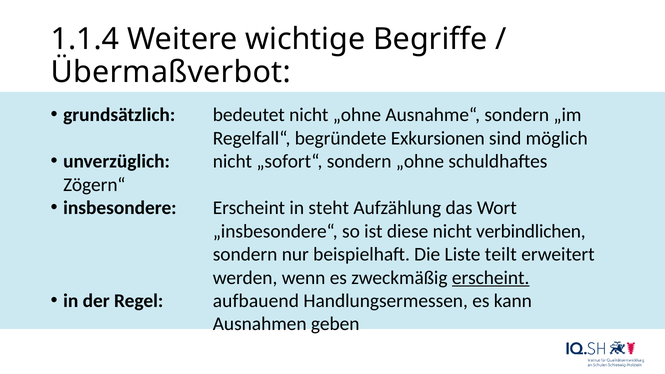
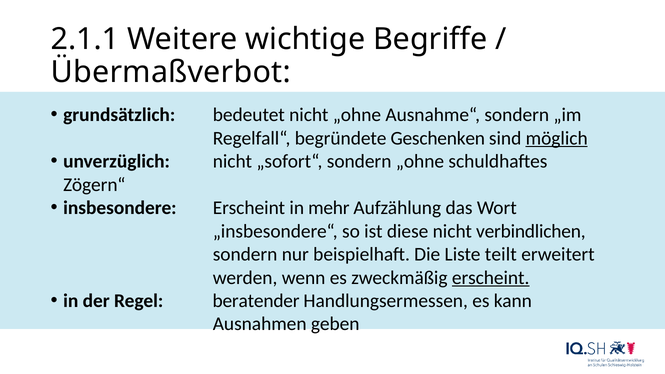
1.1.4: 1.1.4 -> 2.1.1 (85, 39)
Exkursionen: Exkursionen -> Geschenken (438, 138)
möglich underline: none -> present (557, 138)
steht: steht -> mehr (329, 208)
aufbauend: aufbauend -> beratender (256, 301)
